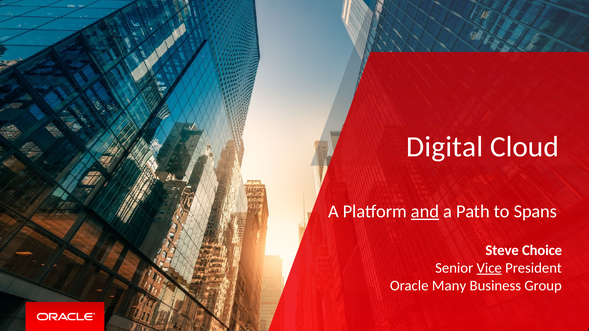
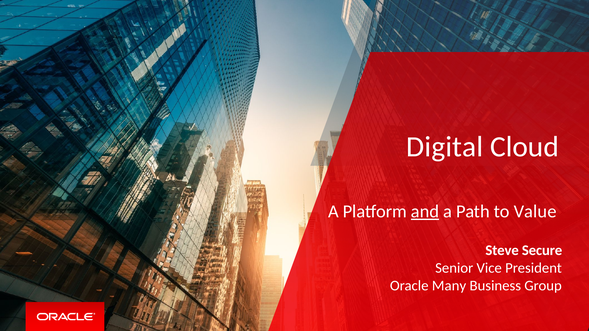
Spans: Spans -> Value (535, 212)
Choice: Choice -> Secure (542, 251)
Vice underline: present -> none (489, 268)
